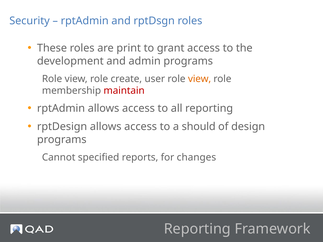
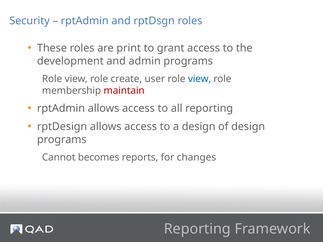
view colour: orange -> blue (200, 79)
a should: should -> design (199, 127)
specified: specified -> becomes (99, 157)
